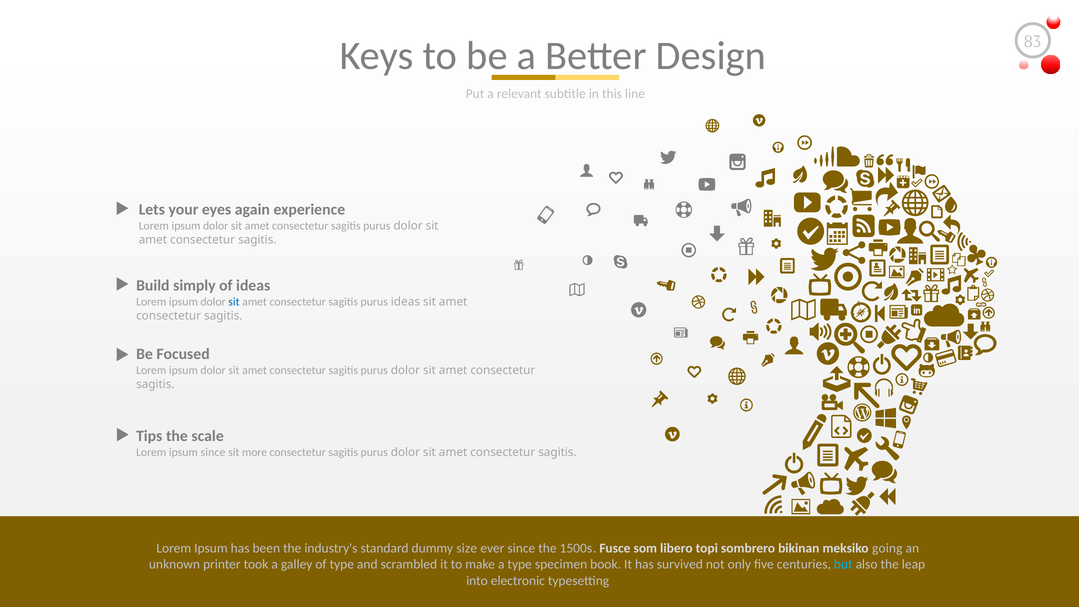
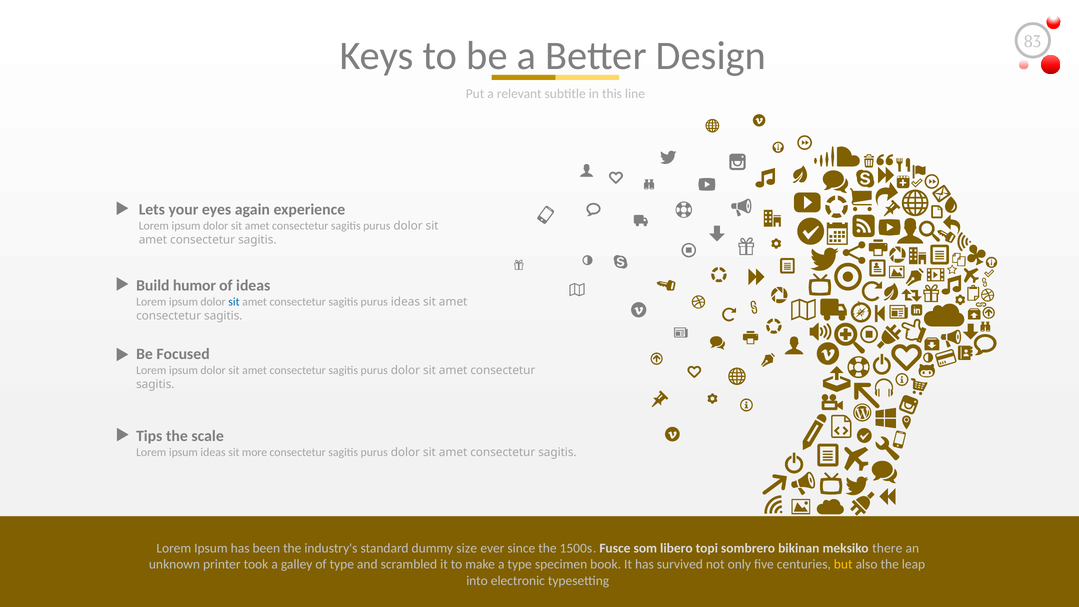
simply: simply -> humor (194, 286)
ipsum since: since -> ideas (213, 452)
going: going -> there (887, 548)
but colour: light blue -> yellow (843, 564)
